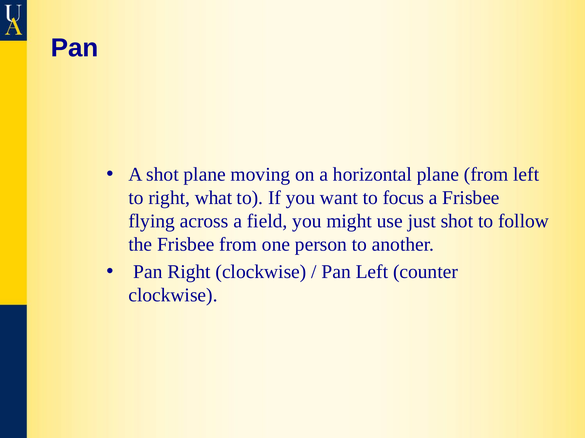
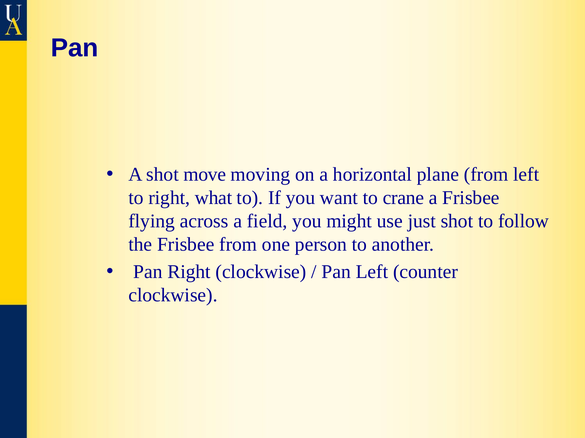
shot plane: plane -> move (205, 175)
focus: focus -> crane (403, 198)
